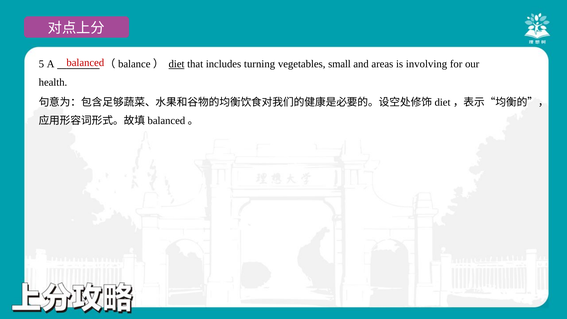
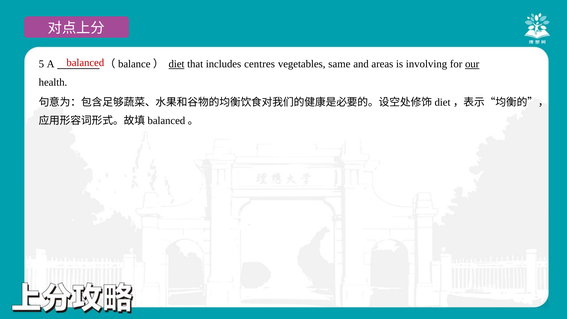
turning: turning -> centres (260, 64)
small: small -> same (339, 64)
our underline: none -> present (472, 64)
